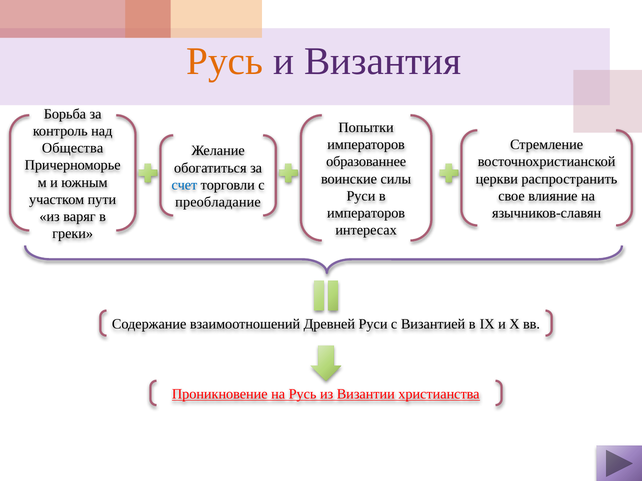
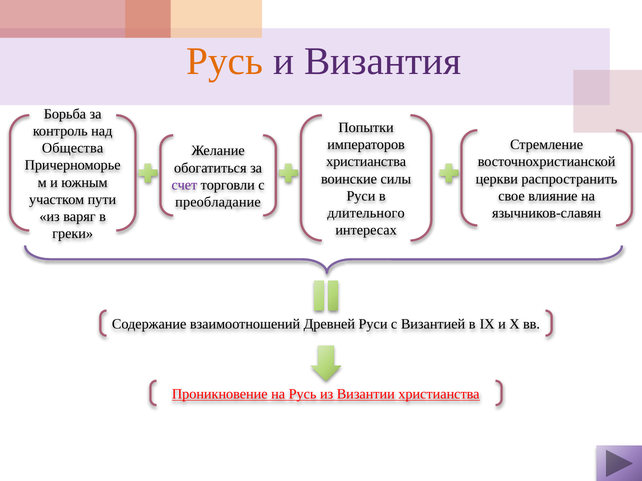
образованнее: образованнее -> христианства (366, 162)
счет colour: blue -> purple (184, 185)
императоров: императоров -> длительного (366, 213)
